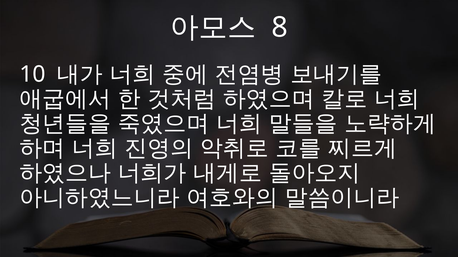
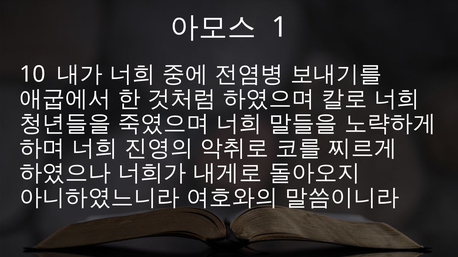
8: 8 -> 1 (280, 28)
